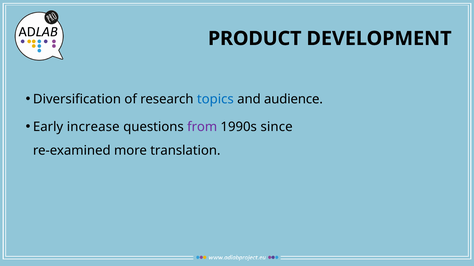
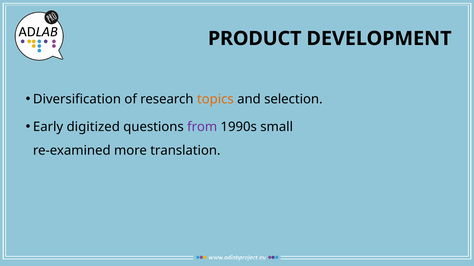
topics colour: blue -> orange (215, 100)
audience: audience -> selection (293, 100)
increase: increase -> digitized (93, 127)
since: since -> small (277, 127)
